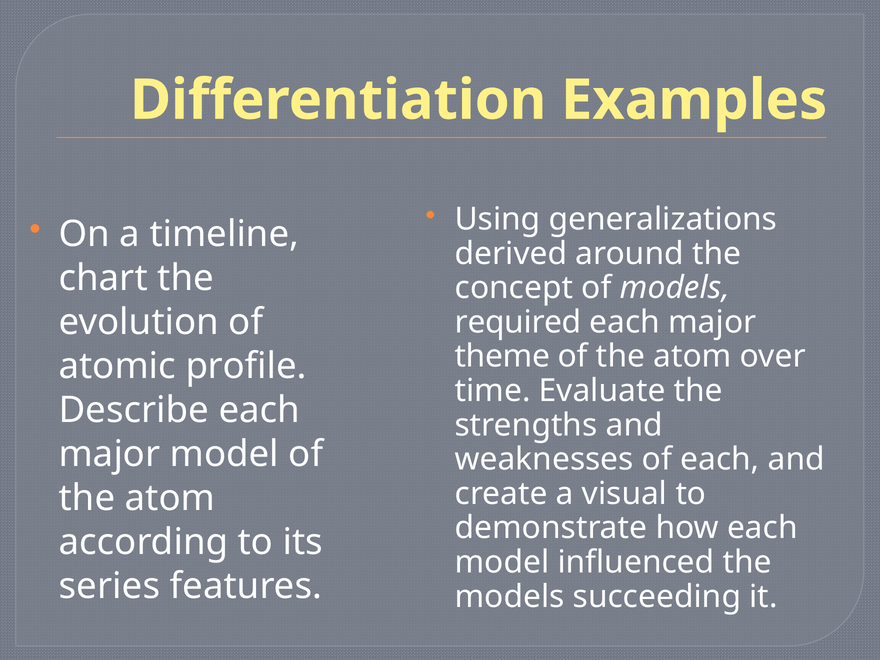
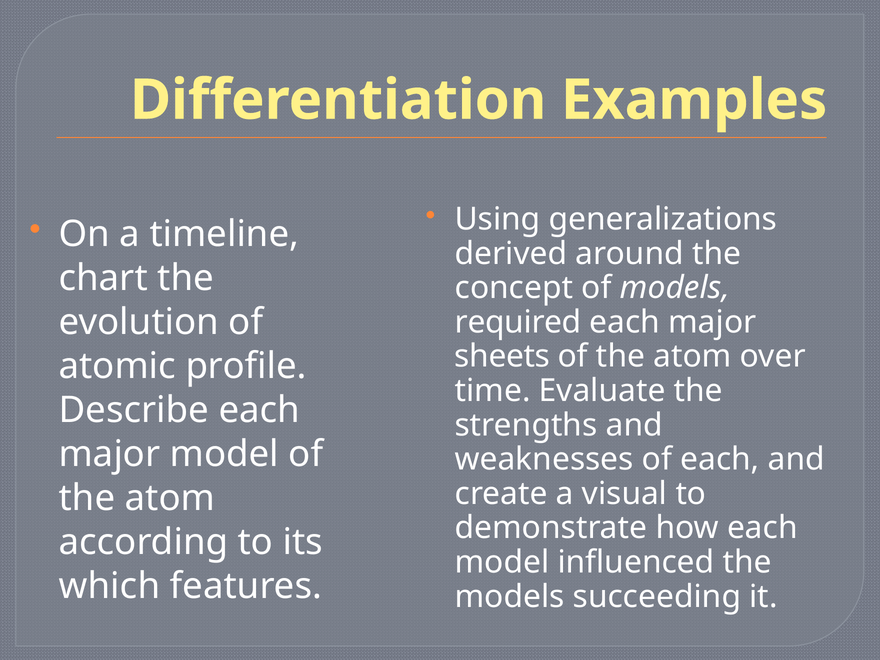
theme: theme -> sheets (502, 356)
series: series -> which (109, 586)
